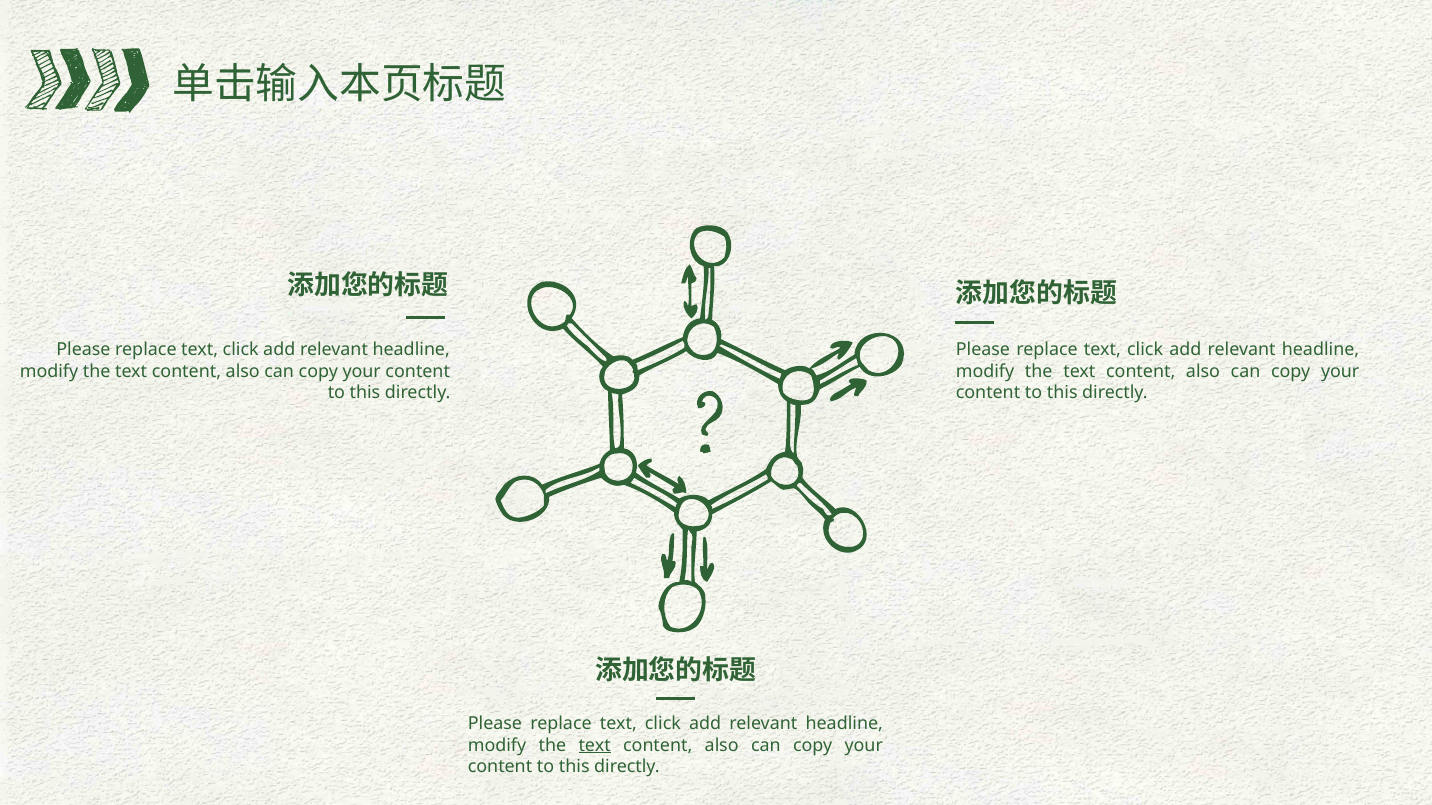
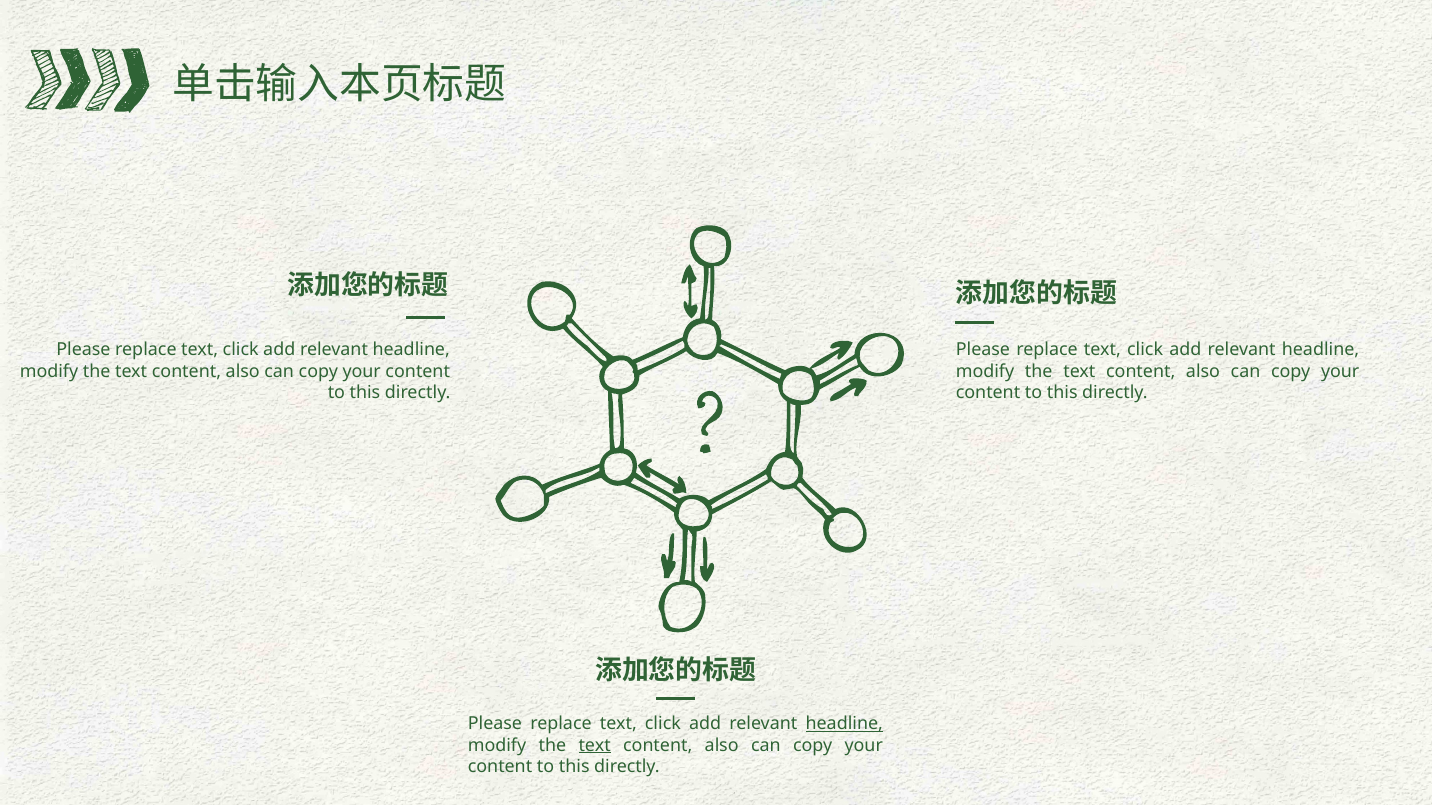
headline underline: none -> present (844, 724)
